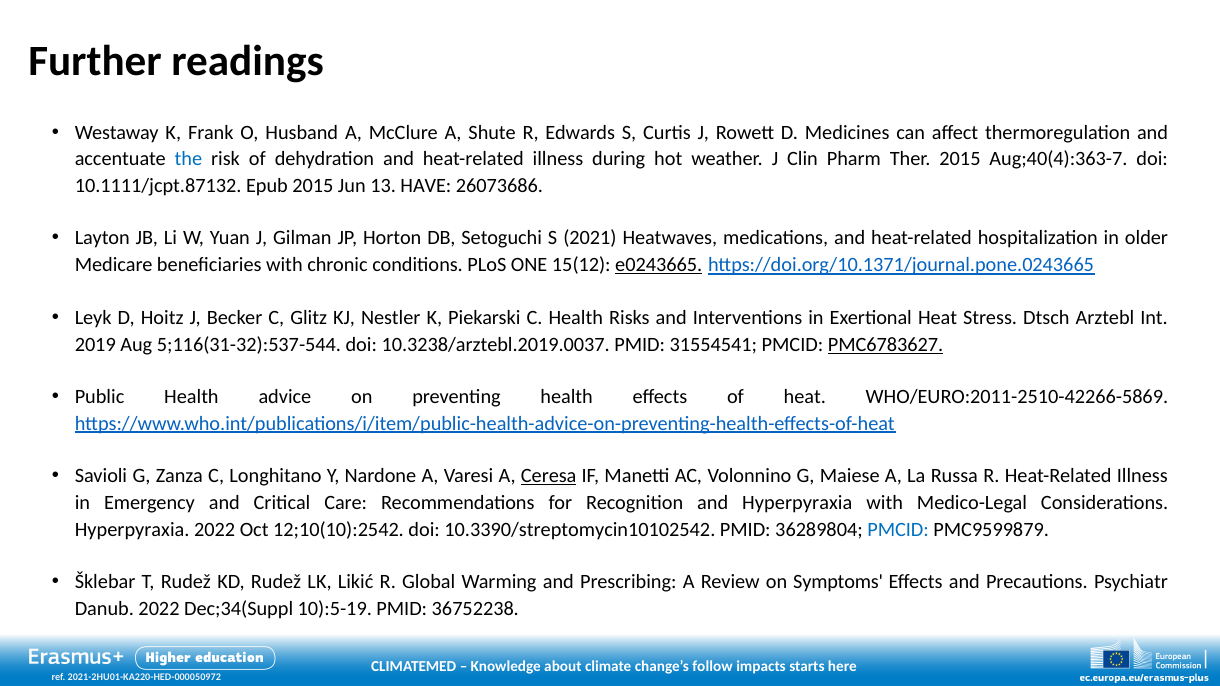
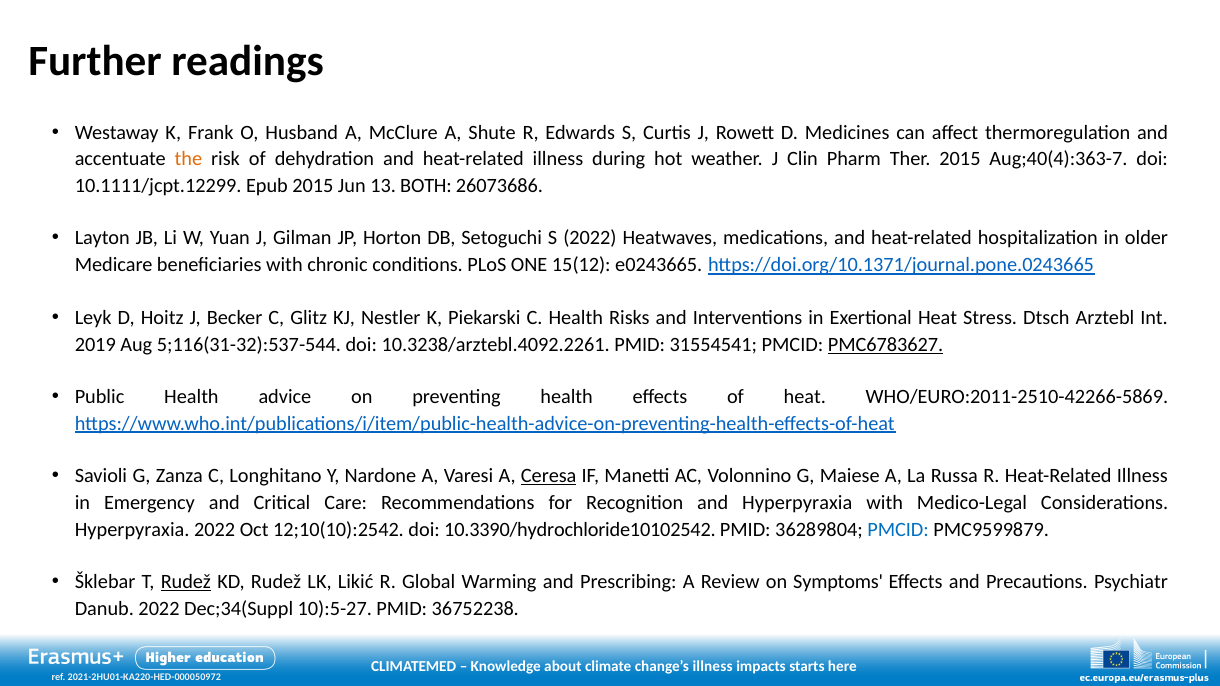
the colour: blue -> orange (188, 159)
10.1111/jcpt.87132: 10.1111/jcpt.87132 -> 10.1111/jcpt.12299 (158, 186)
HAVE: HAVE -> BOTH (426, 186)
S 2021: 2021 -> 2022 (590, 238)
e0243665 underline: present -> none (659, 265)
10.3238/arztebl.2019.0037: 10.3238/arztebl.2019.0037 -> 10.3238/arztebl.4092.2261 (496, 345)
10.3390/streptomycin10102542: 10.3390/streptomycin10102542 -> 10.3390/hydrochloride10102542 (580, 530)
Rudež underline: none -> present (186, 582)
10):5-19: 10):5-19 -> 10):5-27 (335, 609)
follow: follow -> illness (713, 667)
